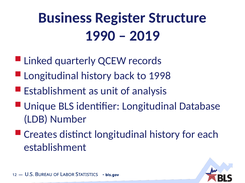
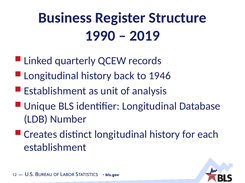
1998: 1998 -> 1946 (160, 76)
